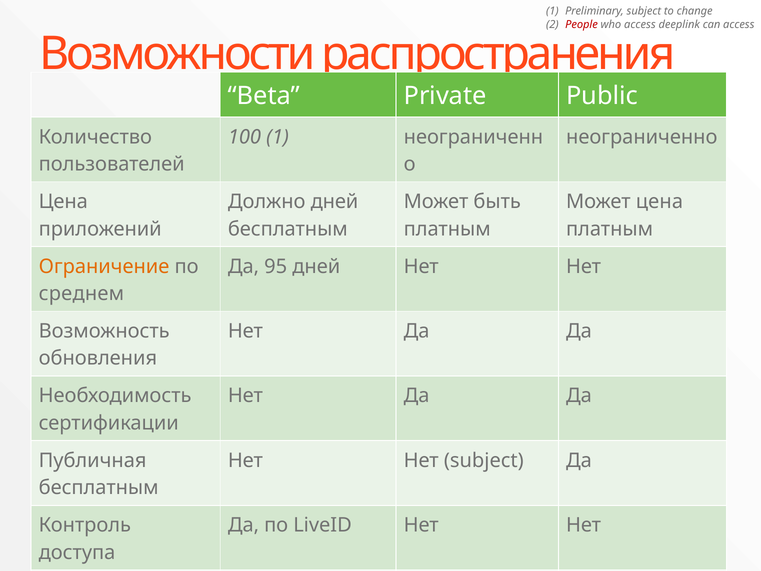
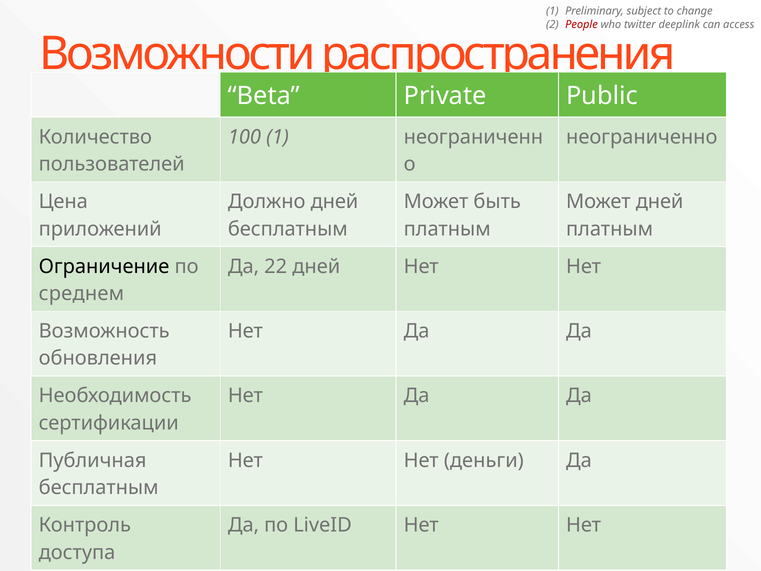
who access: access -> twitter (640, 24)
Может цена: цена -> дней (660, 202)
Ограничение colour: orange -> black (104, 266)
95: 95 -> 22 (276, 266)
Нет subject: subject -> деньги (484, 460)
